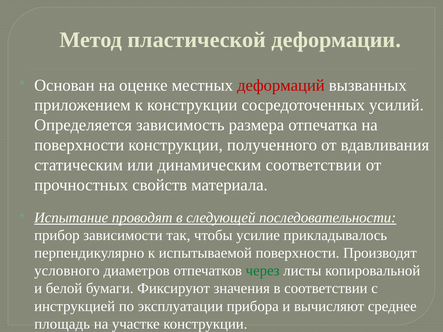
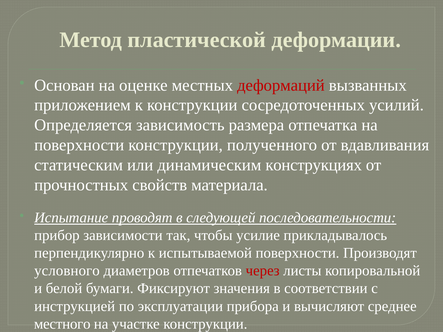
динамическим соответствии: соответствии -> конструкциях (314, 165)
через colour: green -> red (263, 271)
площадь: площадь -> местного (62, 324)
